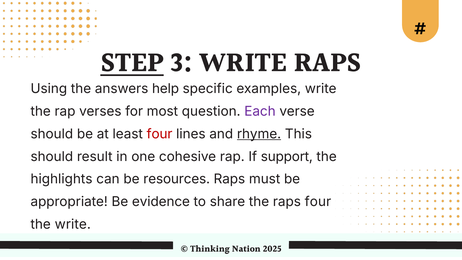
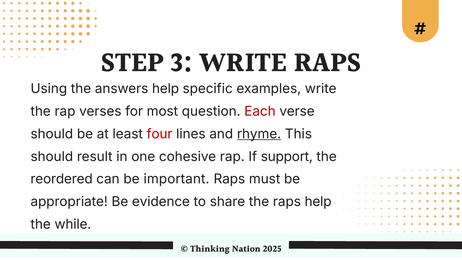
STEP underline: present -> none (132, 63)
Each colour: purple -> red (260, 111)
highlights: highlights -> reordered (62, 179)
resources: resources -> important (177, 179)
raps four: four -> help (318, 202)
the write: write -> while (73, 224)
